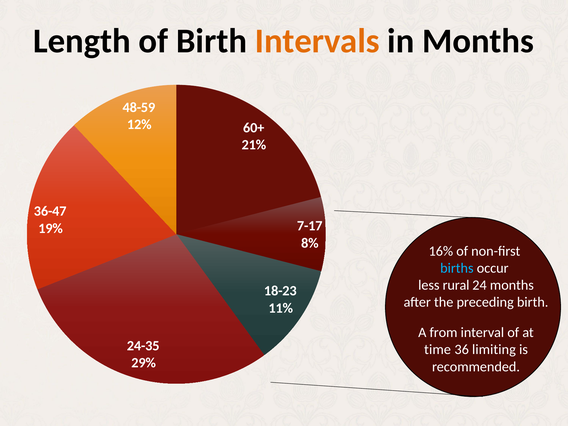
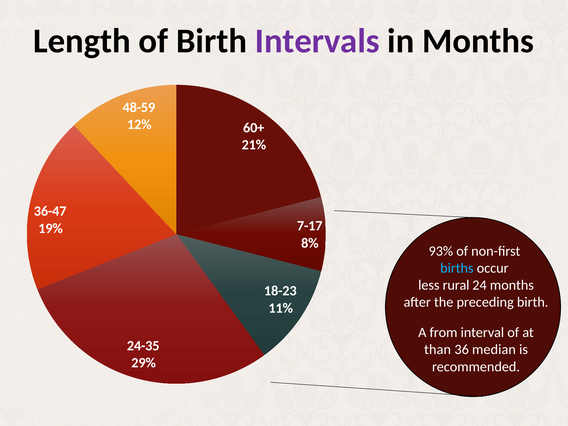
Intervals colour: orange -> purple (317, 41)
16%: 16% -> 93% (441, 251)
time: time -> than (438, 350)
limiting: limiting -> median (494, 350)
